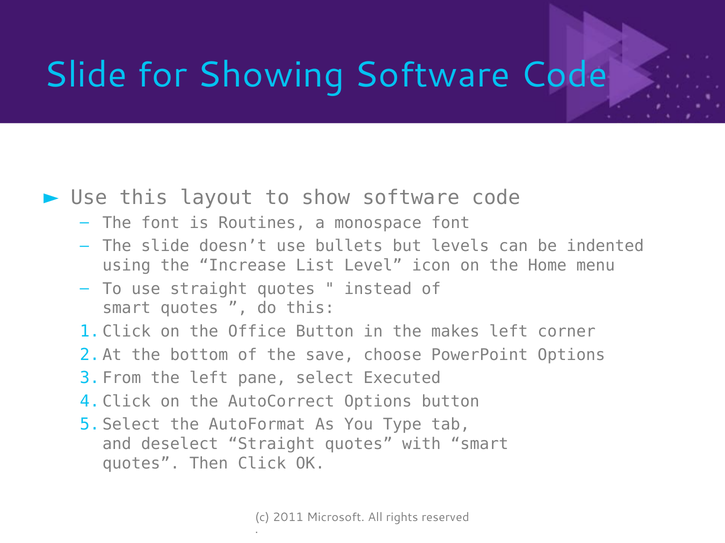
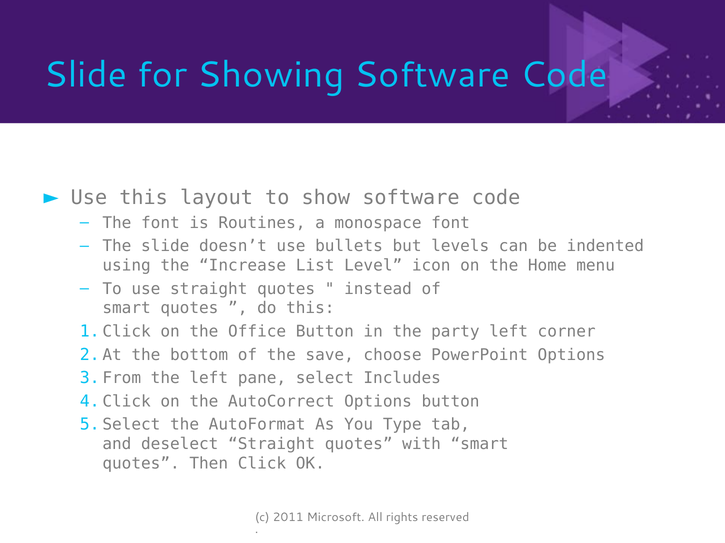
makes: makes -> party (455, 332)
Executed: Executed -> Includes (402, 379)
